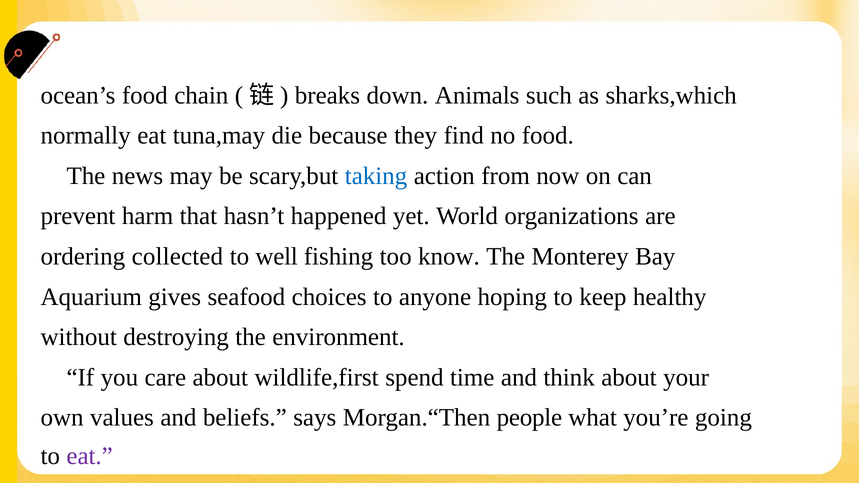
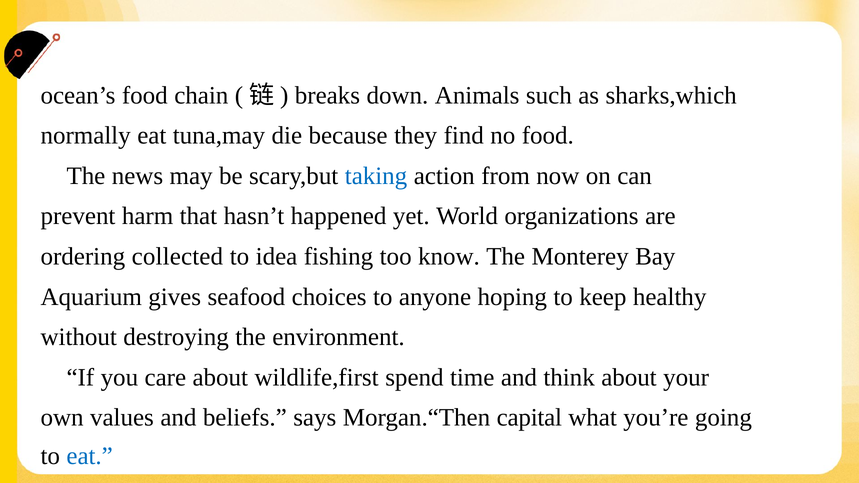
well: well -> idea (277, 257)
people: people -> capital (529, 418)
eat colour: purple -> blue (90, 456)
